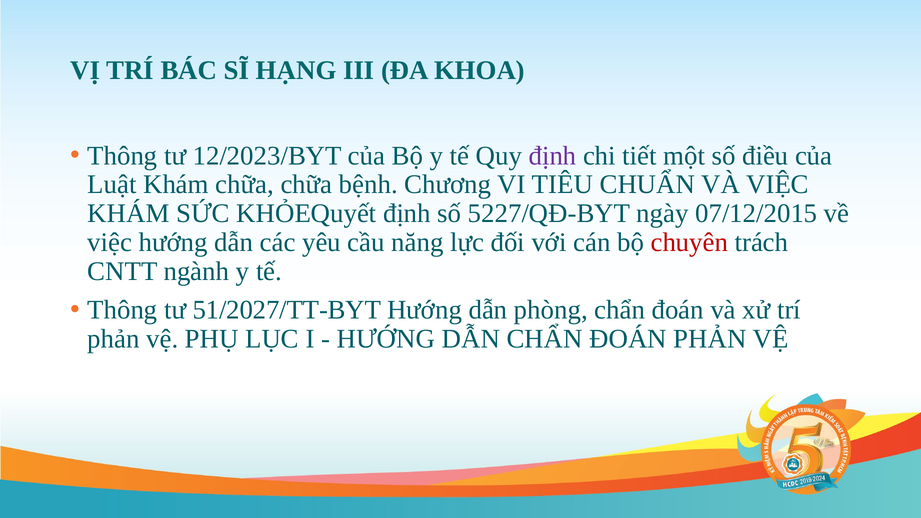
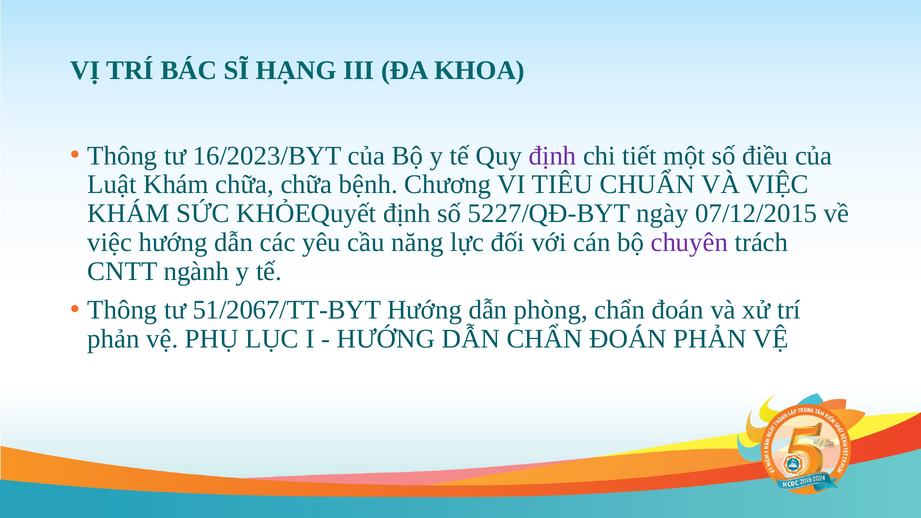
12/2023/BYT: 12/2023/BYT -> 16/2023/BYT (267, 156)
chuyên colour: red -> purple (689, 243)
51/2027/TT-BYT: 51/2027/TT-BYT -> 51/2067/TT-BYT (287, 310)
